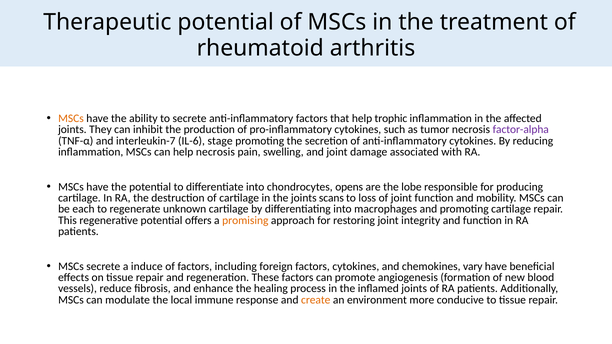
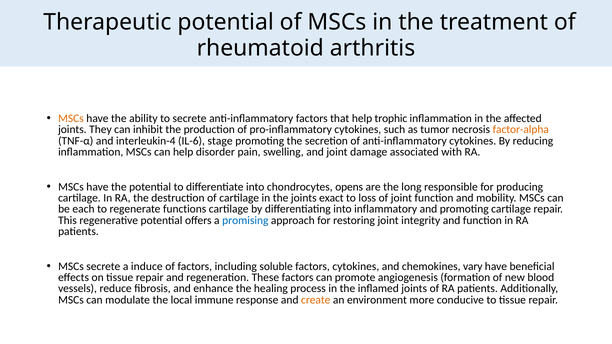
factor-alpha colour: purple -> orange (521, 130)
interleukin-7: interleukin-7 -> interleukin-4 (146, 141)
help necrosis: necrosis -> disorder (215, 152)
lobe: lobe -> long (411, 187)
scans: scans -> exact (331, 198)
unknown: unknown -> functions (185, 209)
macrophages: macrophages -> inflammatory (386, 209)
promising colour: orange -> blue (245, 220)
foreign: foreign -> soluble (276, 267)
